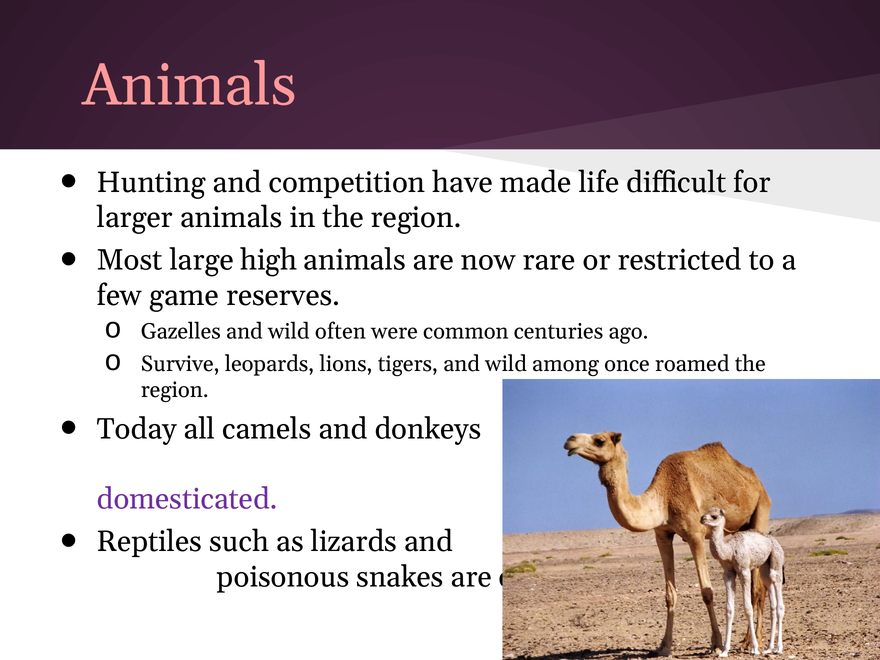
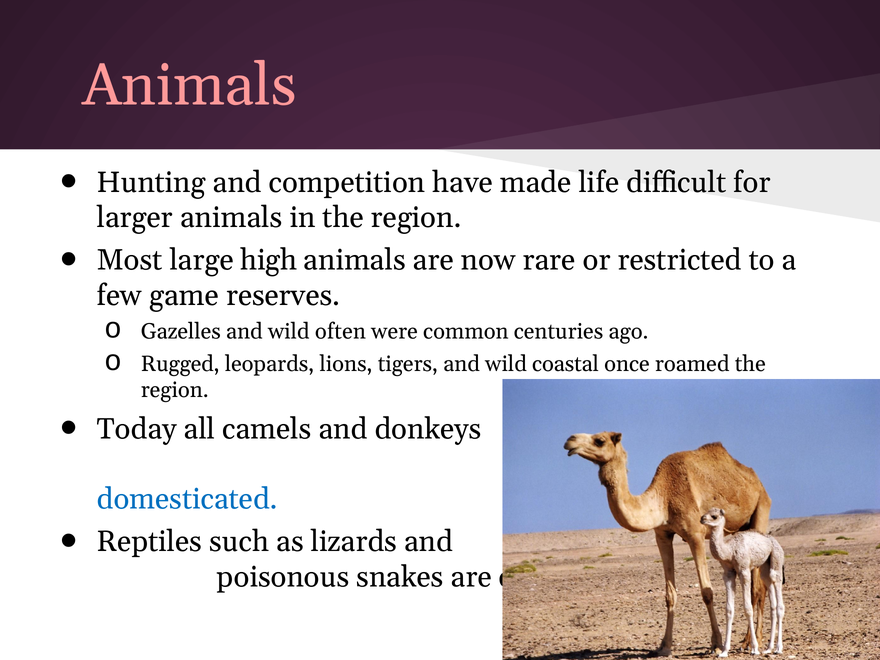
Survive: Survive -> Rugged (180, 364)
among: among -> coastal (566, 364)
domesticated colour: purple -> blue (187, 499)
